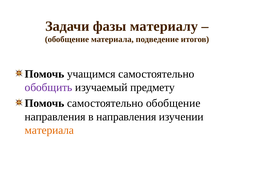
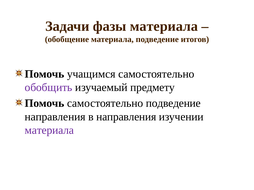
фазы материалу: материалу -> материала (164, 26)
самостоятельно обобщение: обобщение -> подведение (173, 103)
материала colour: orange -> purple (49, 131)
